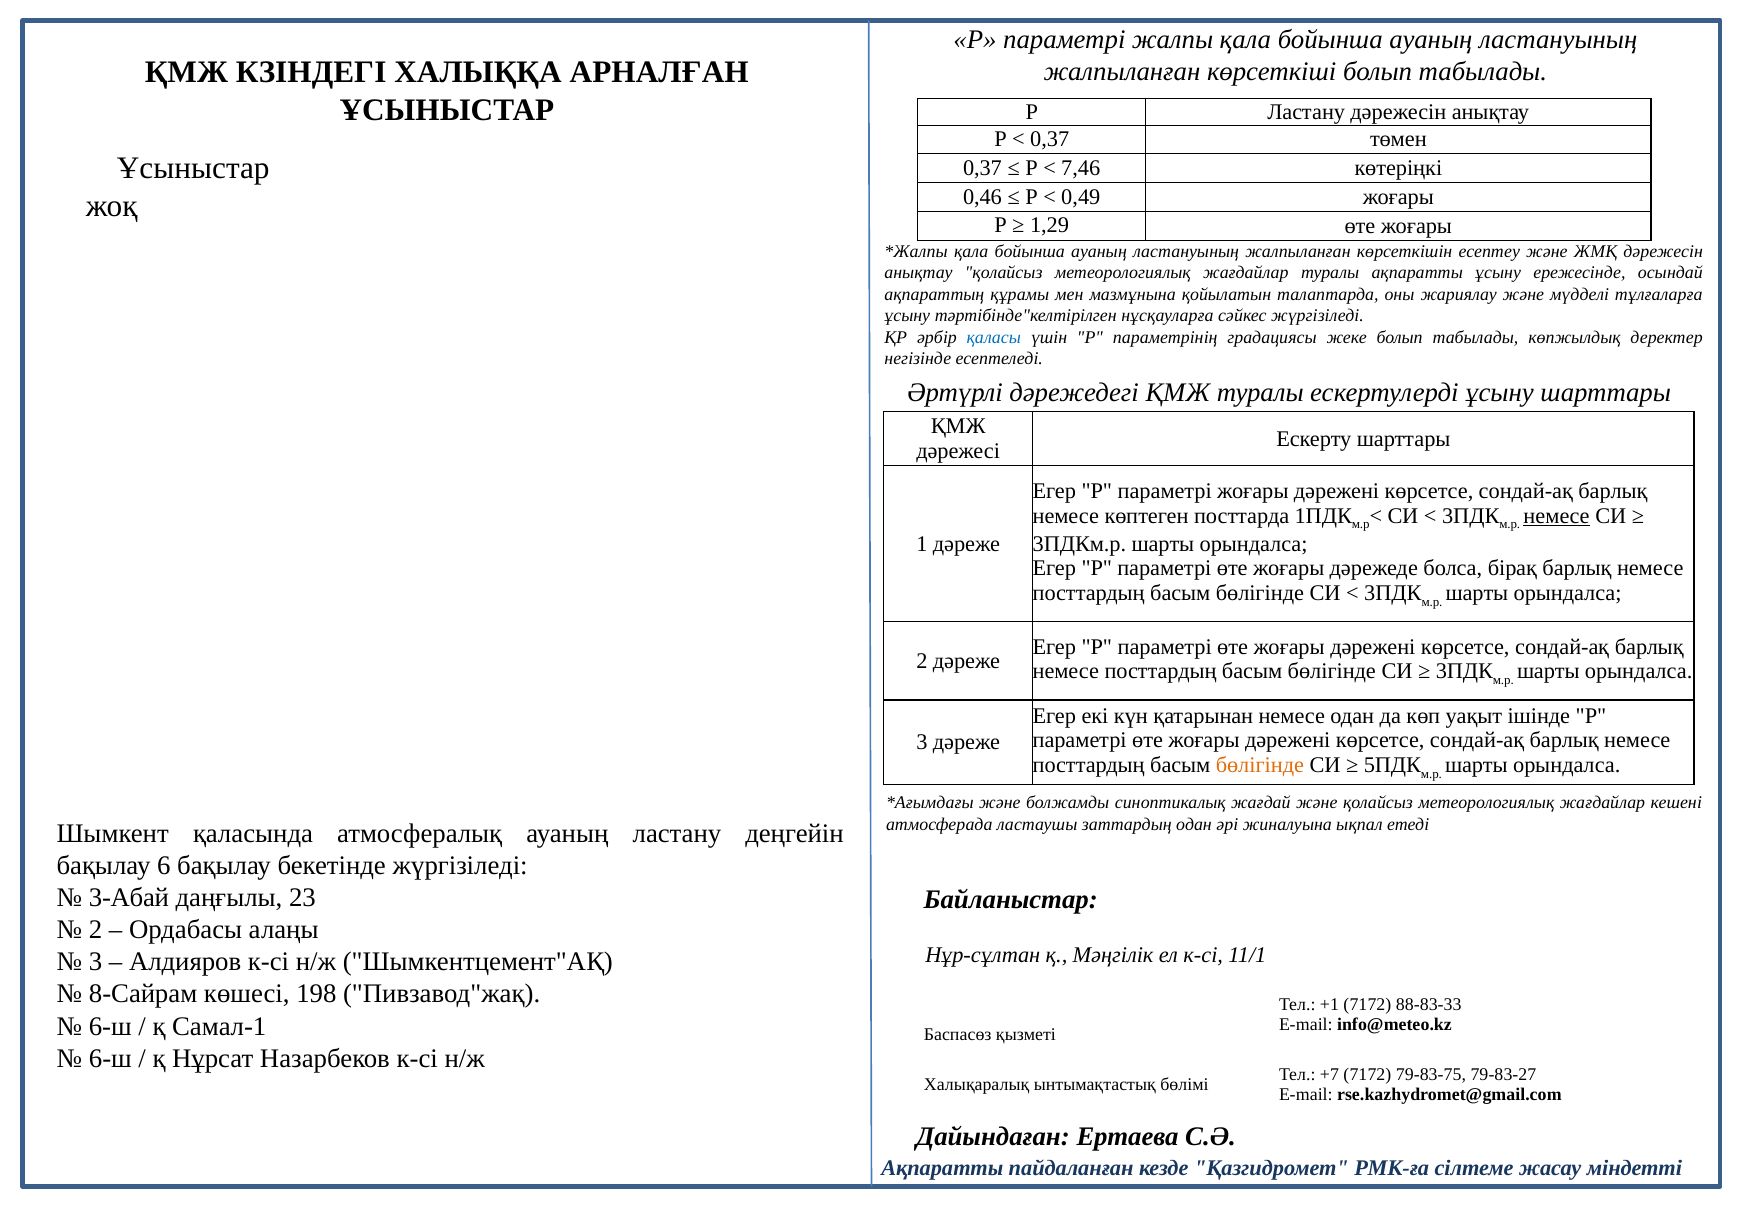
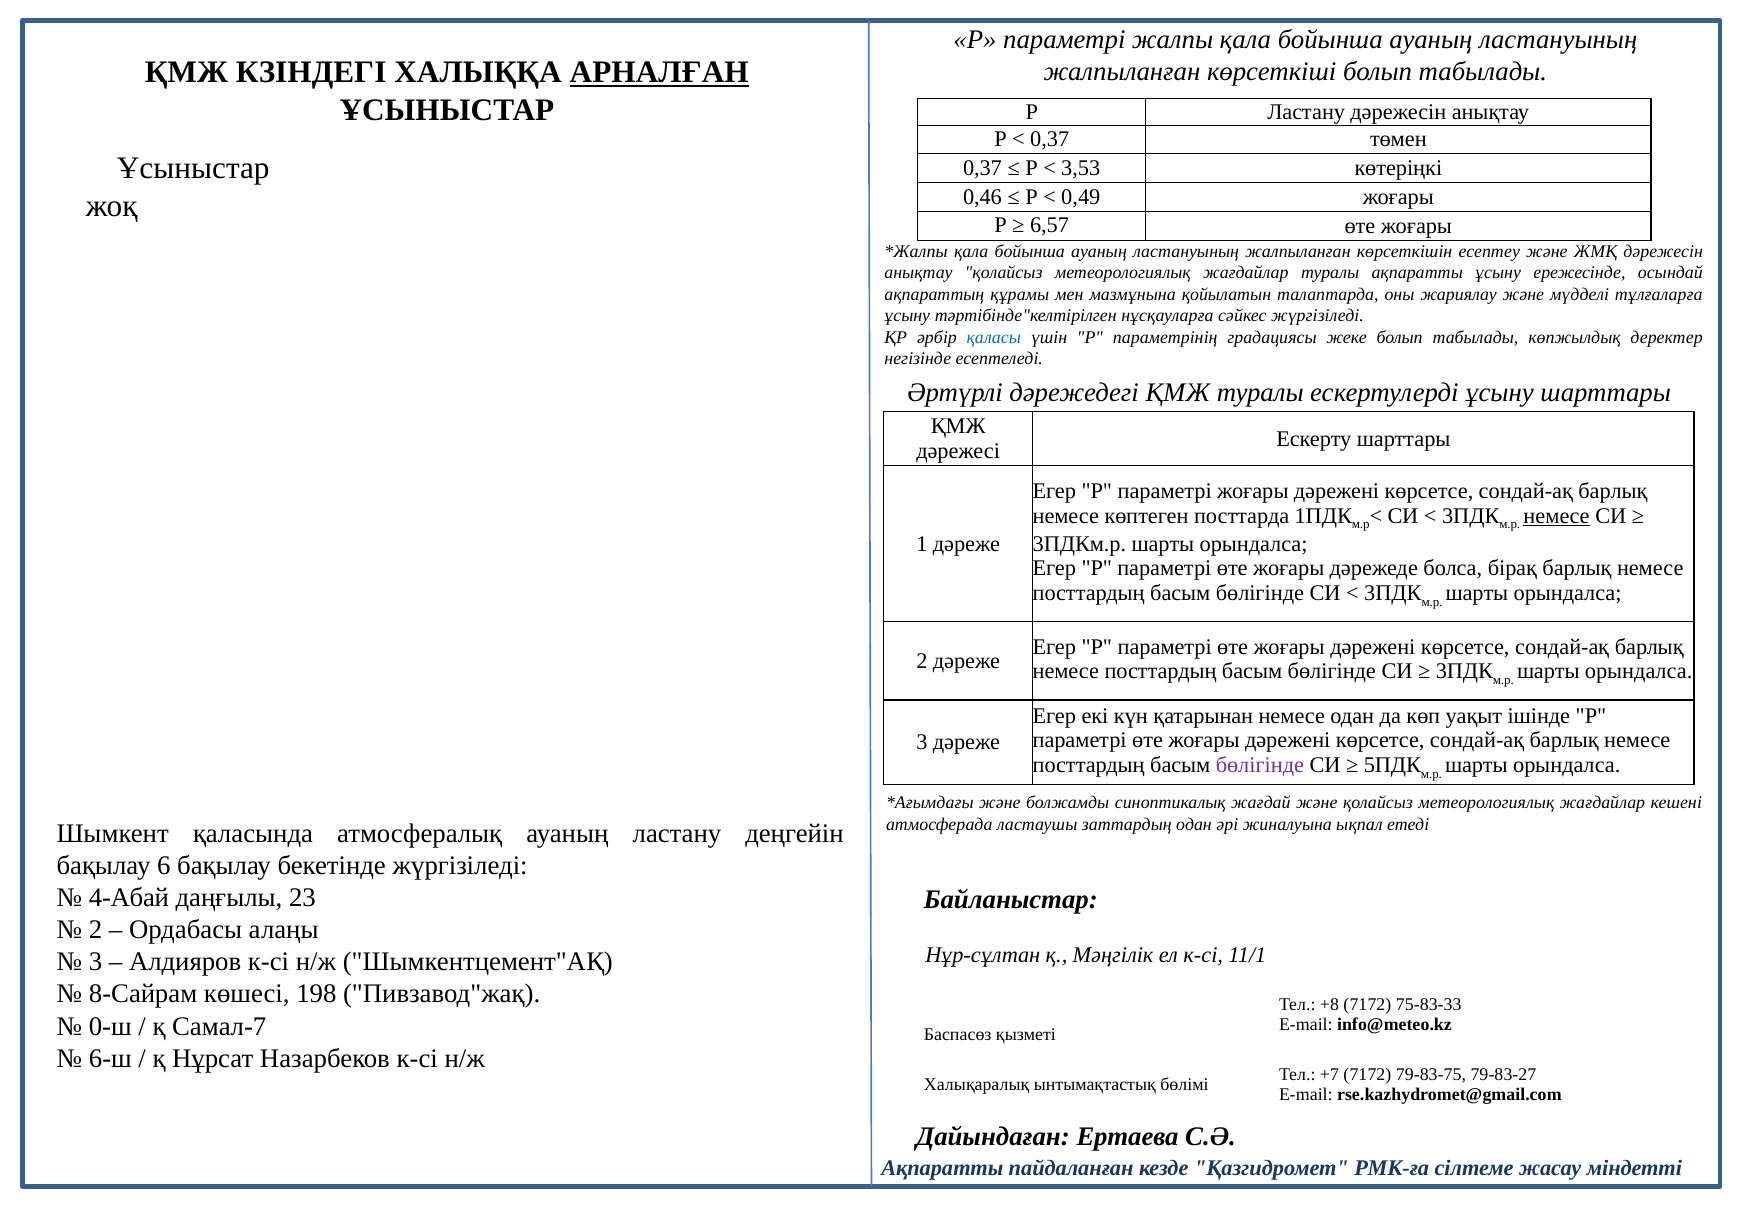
АРНАЛҒАН underline: none -> present (659, 72)
7,46: 7,46 -> 3,53 (1081, 168)
1,29: 1,29 -> 6,57 (1050, 225)
бөлігінде colour: orange -> purple (1260, 765)
3-Абай: 3-Абай -> 4-Абай (129, 897)
+1: +1 -> +8 (1329, 1005)
88-83-33: 88-83-33 -> 75-83-33 (1429, 1005)
6-ш: 6-ш -> 0-ш (110, 1026)
Самал-1: Самал-1 -> Самал-7 (219, 1026)
